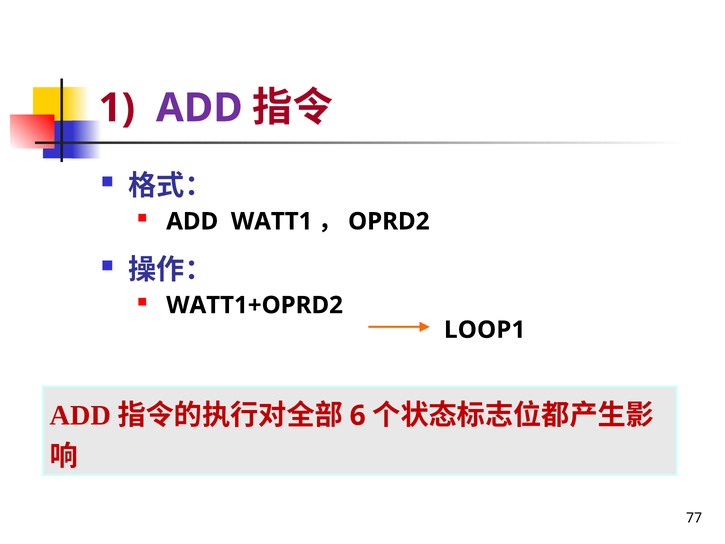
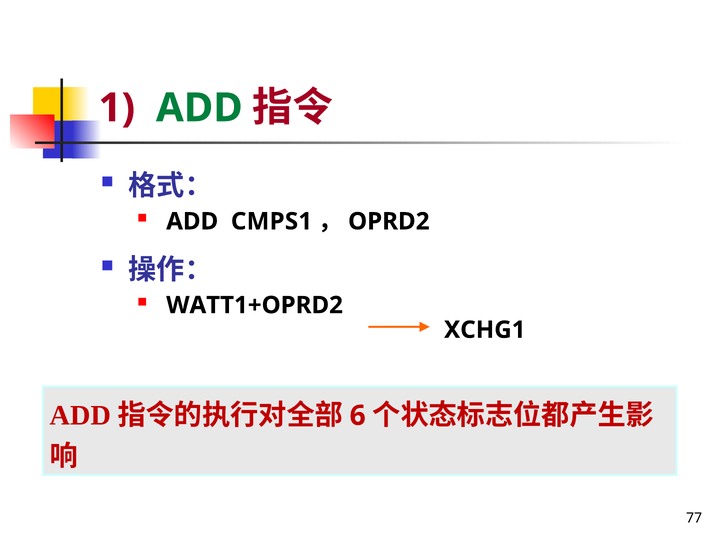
ADD colour: purple -> green (199, 108)
WATT1: WATT1 -> CMPS1 (272, 221)
LOOP1: LOOP1 -> XCHG1 (485, 330)
